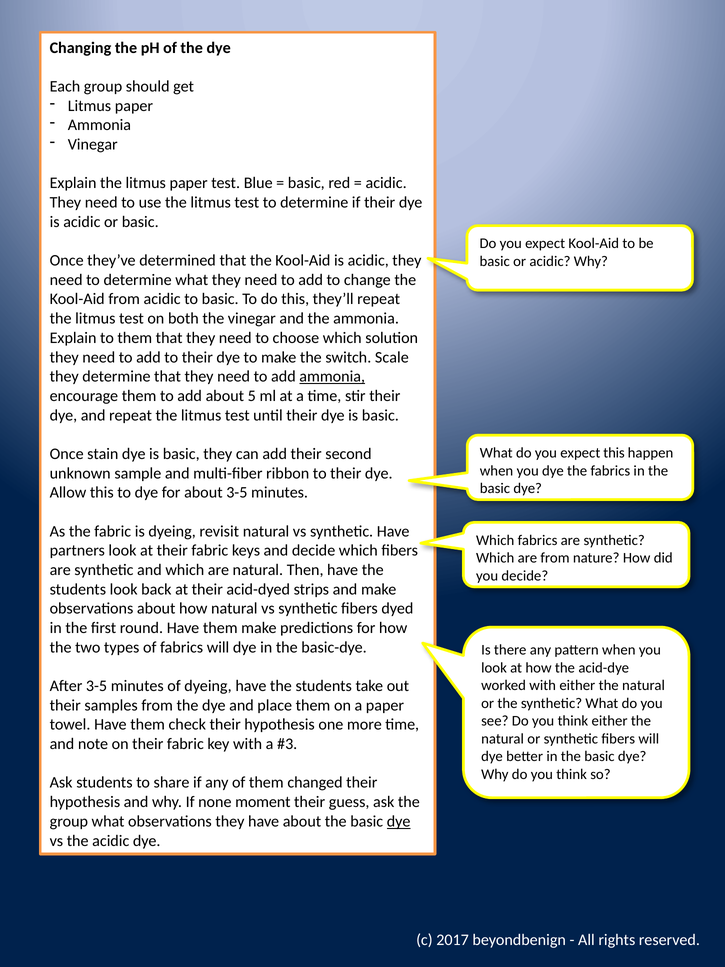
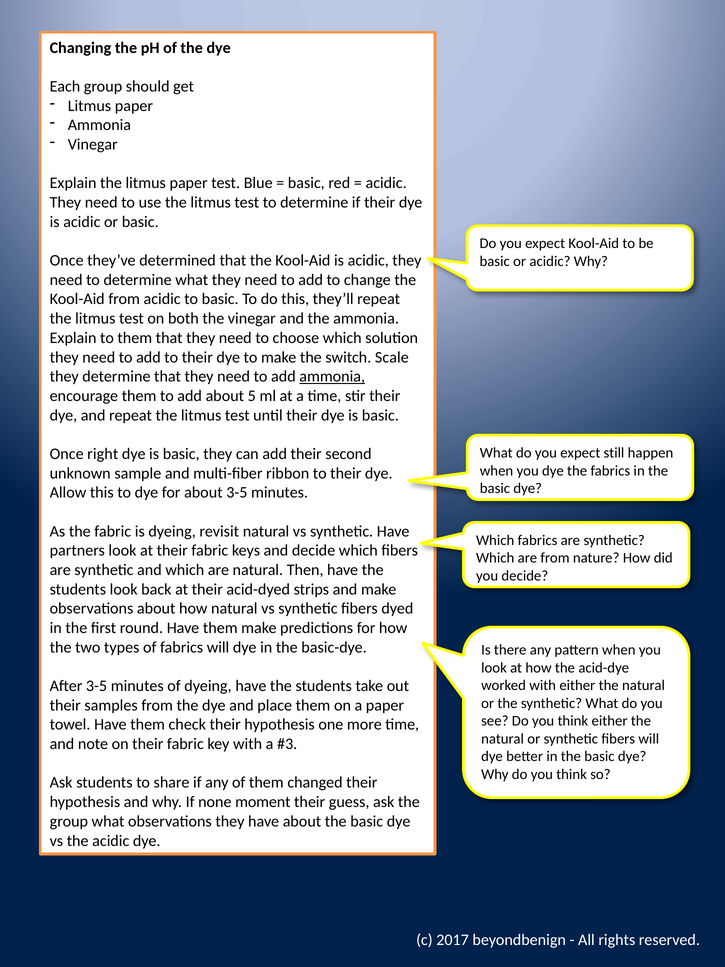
expect this: this -> still (614, 453)
stain: stain -> right (103, 454)
dye underline: present -> none (399, 821)
